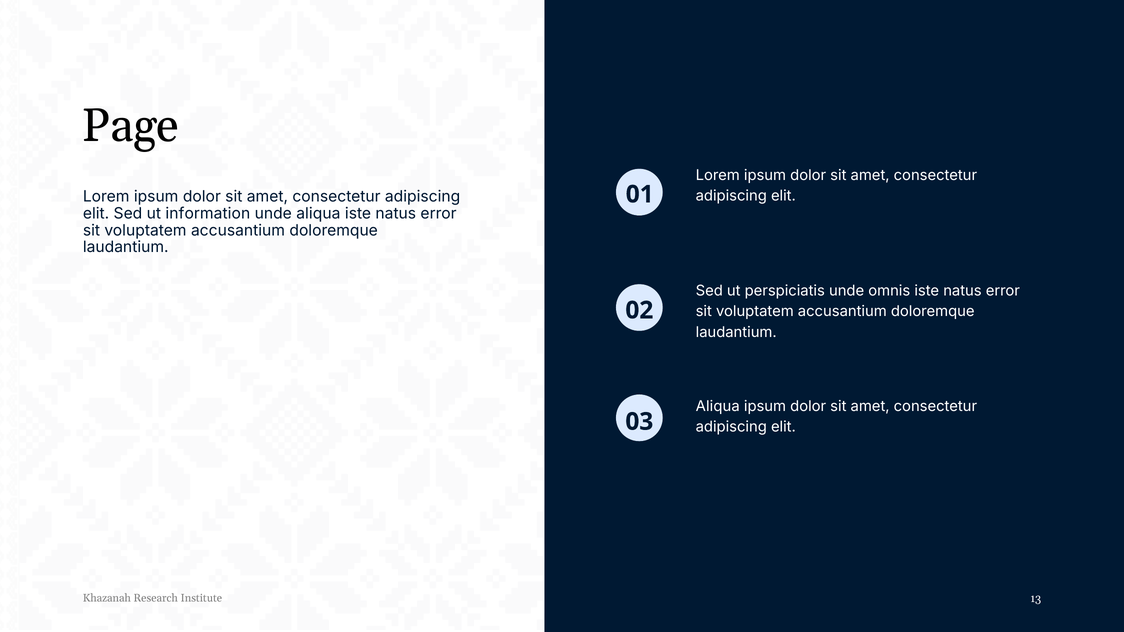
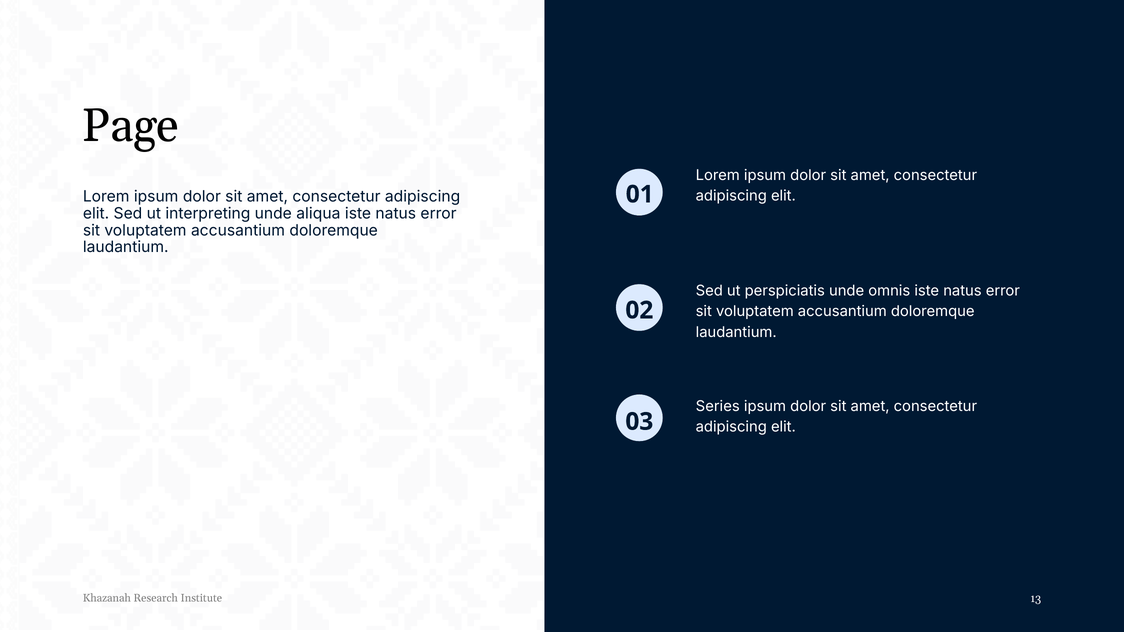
information: information -> interpreting (208, 214)
Aliqua: Aliqua -> Series (718, 406)
